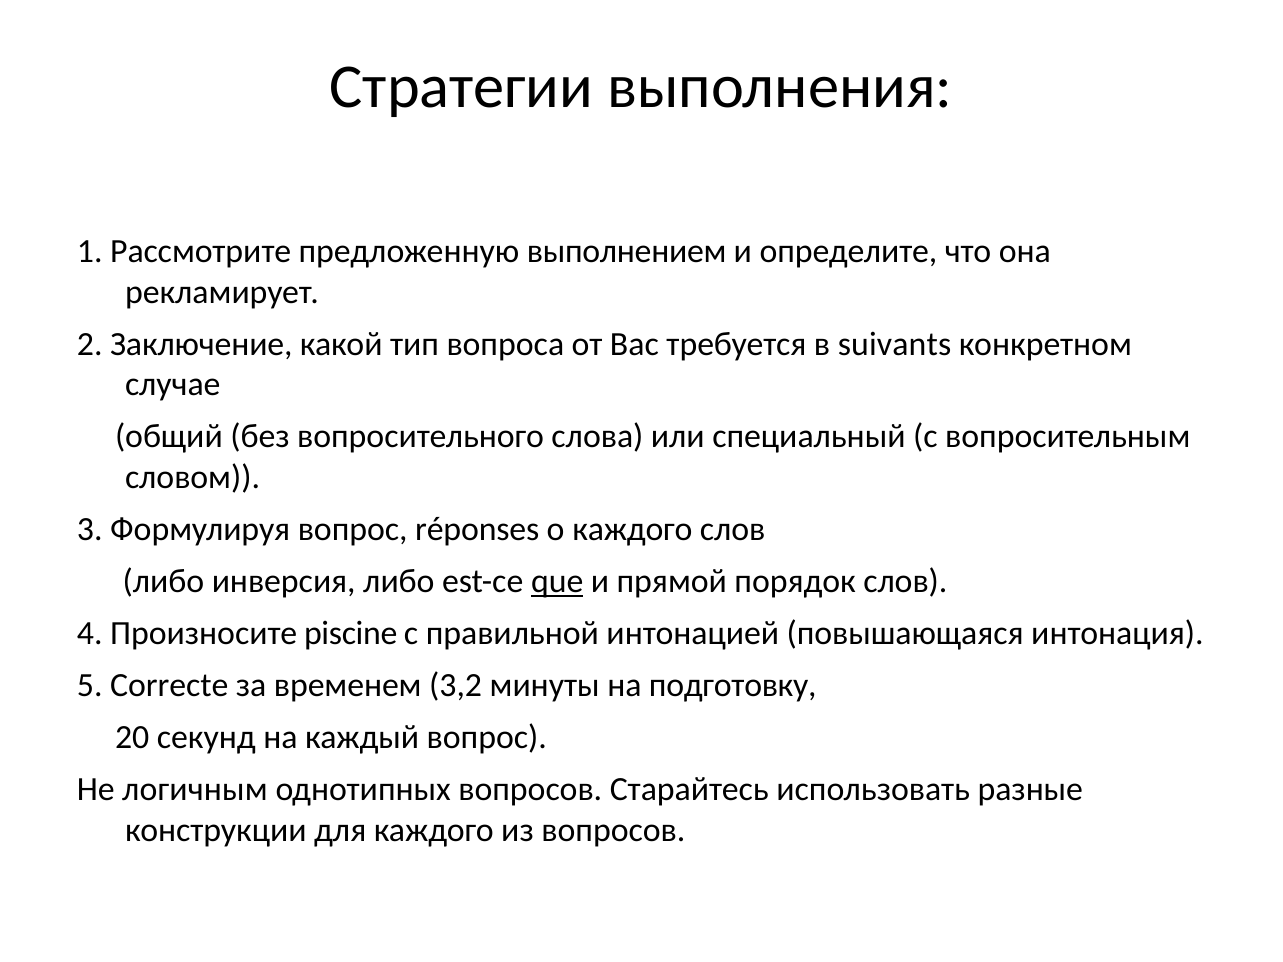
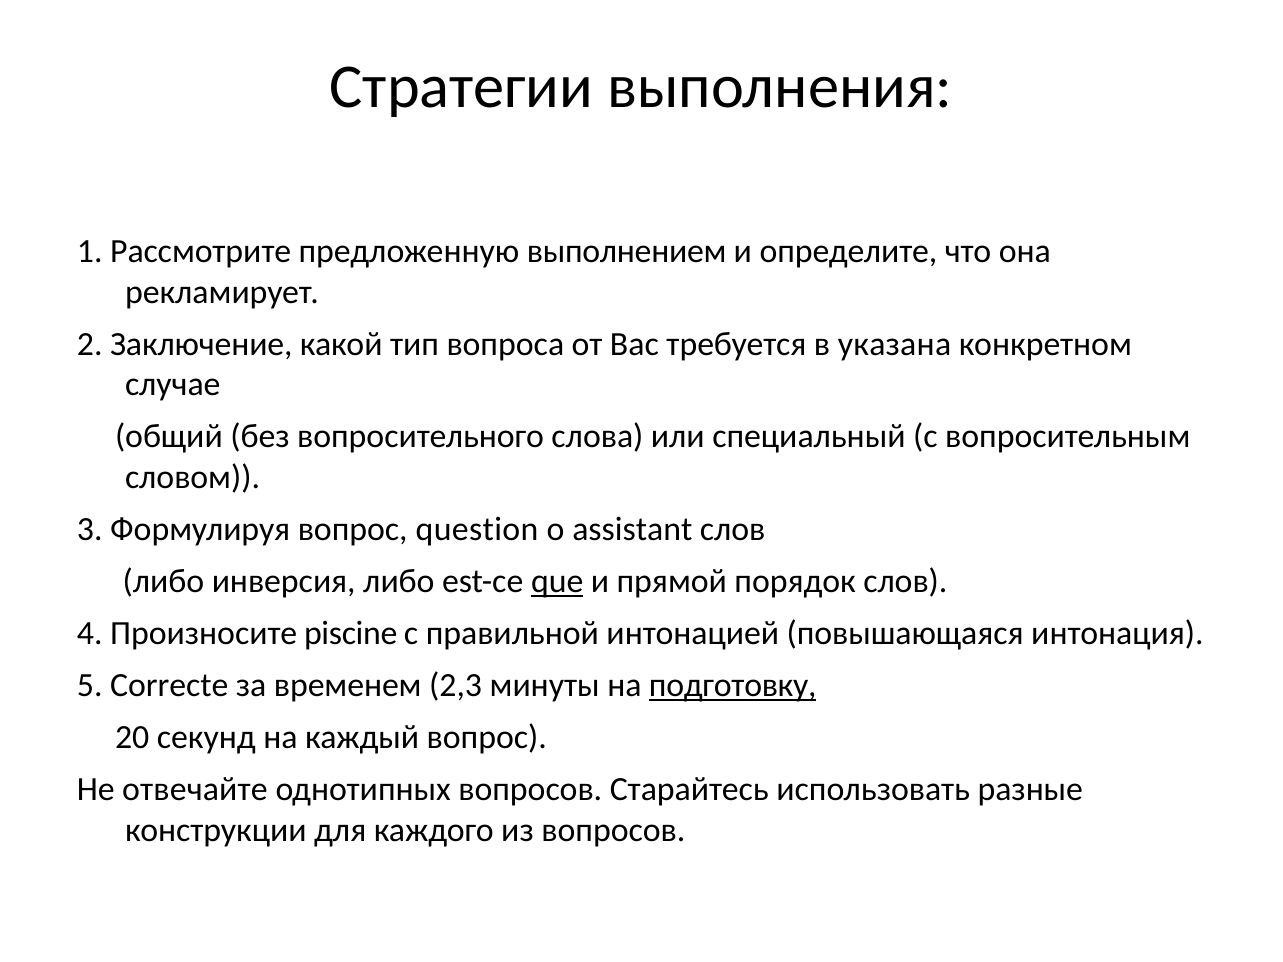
suivants: suivants -> указана (895, 344)
réponses: réponses -> question (477, 529)
о каждого: каждого -> assistant (632, 529)
3,2: 3,2 -> 2,3 (456, 685)
подготовку underline: none -> present (733, 685)
логичным: логичным -> отвечайте (195, 790)
